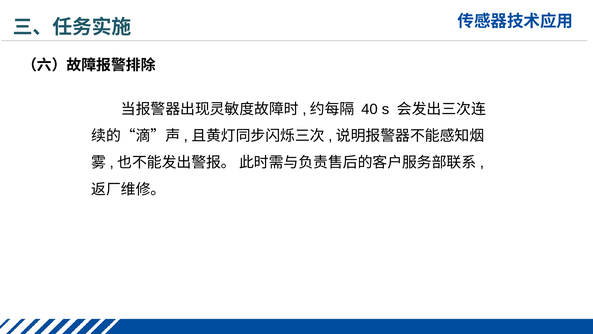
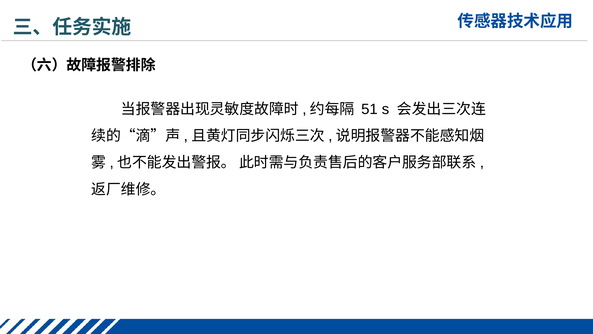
40: 40 -> 51 (369, 109)
